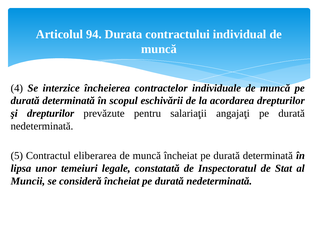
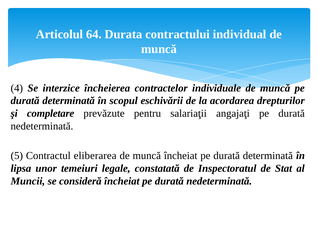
94: 94 -> 64 (94, 34)
şi drepturilor: drepturilor -> completare (51, 114)
